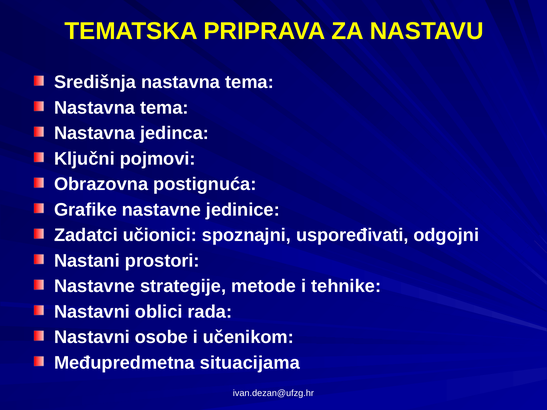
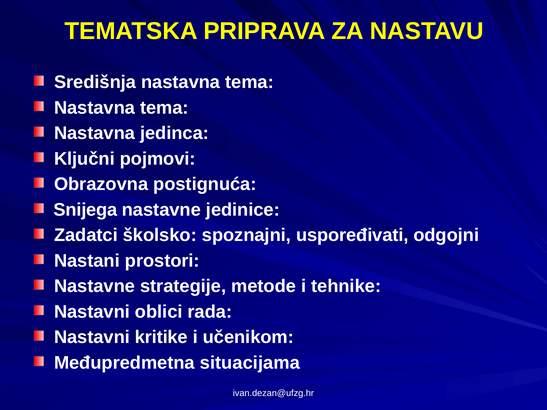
Grafike: Grafike -> Snijega (86, 210)
učionici: učionici -> školsko (160, 235)
osobe: osobe -> kritike (161, 337)
